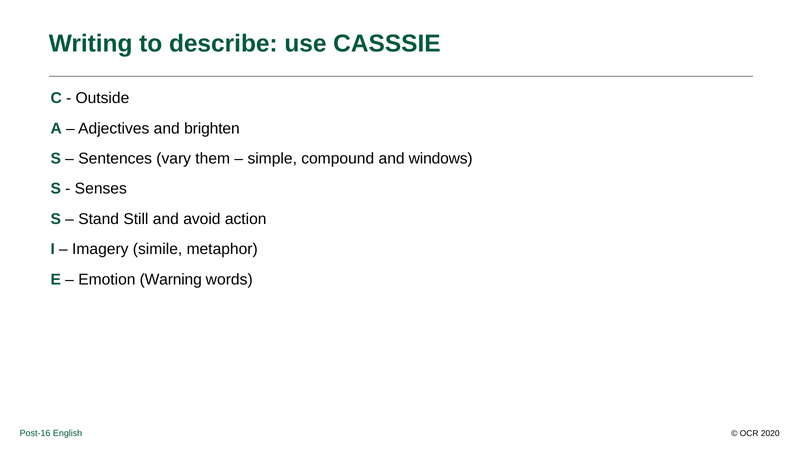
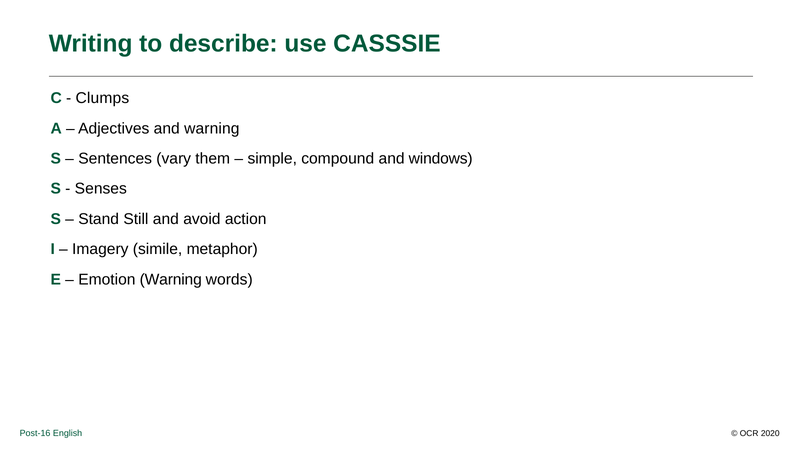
Outside: Outside -> Clumps (102, 98)
and brighten: brighten -> warning (212, 128)
